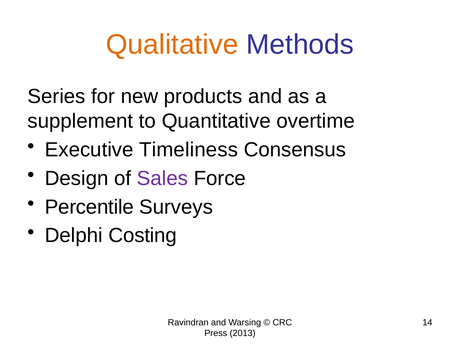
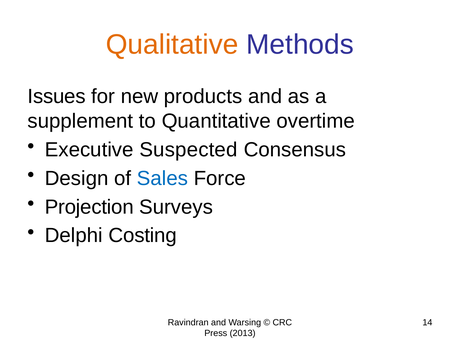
Series: Series -> Issues (57, 96)
Timeliness: Timeliness -> Suspected (189, 150)
Sales colour: purple -> blue (162, 178)
Percentile: Percentile -> Projection (89, 207)
